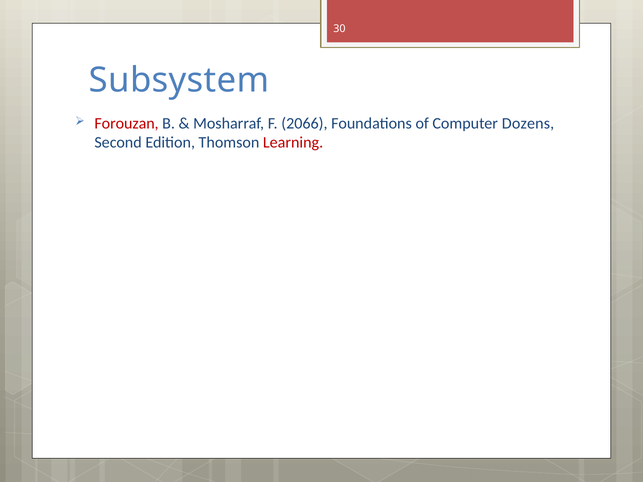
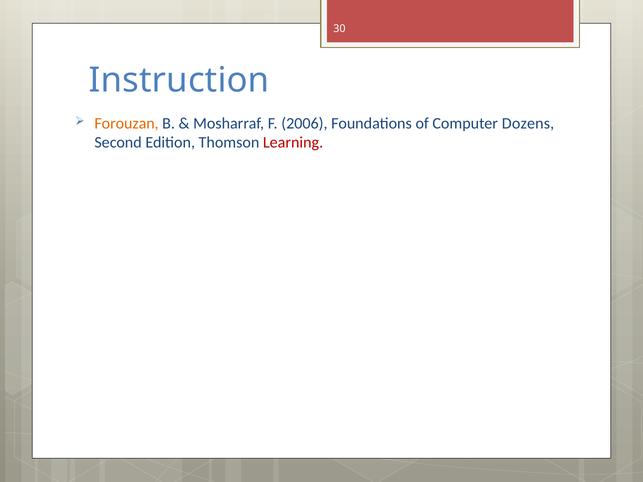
Subsystem: Subsystem -> Instruction (179, 80)
Forouzan colour: red -> orange (127, 123)
2066: 2066 -> 2006 (304, 123)
